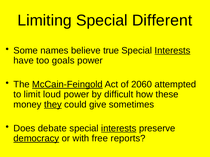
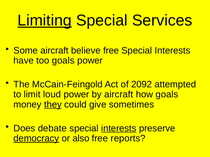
Limiting underline: none -> present (45, 21)
Different: Different -> Services (162, 21)
Some names: names -> aircraft (54, 51)
believe true: true -> free (111, 51)
Interests underline: present -> none (173, 51)
McCain-Feingold underline: present -> none (67, 85)
2060: 2060 -> 2092 (142, 85)
by difficult: difficult -> aircraft (119, 95)
how these: these -> goals (167, 95)
with: with -> also (81, 139)
